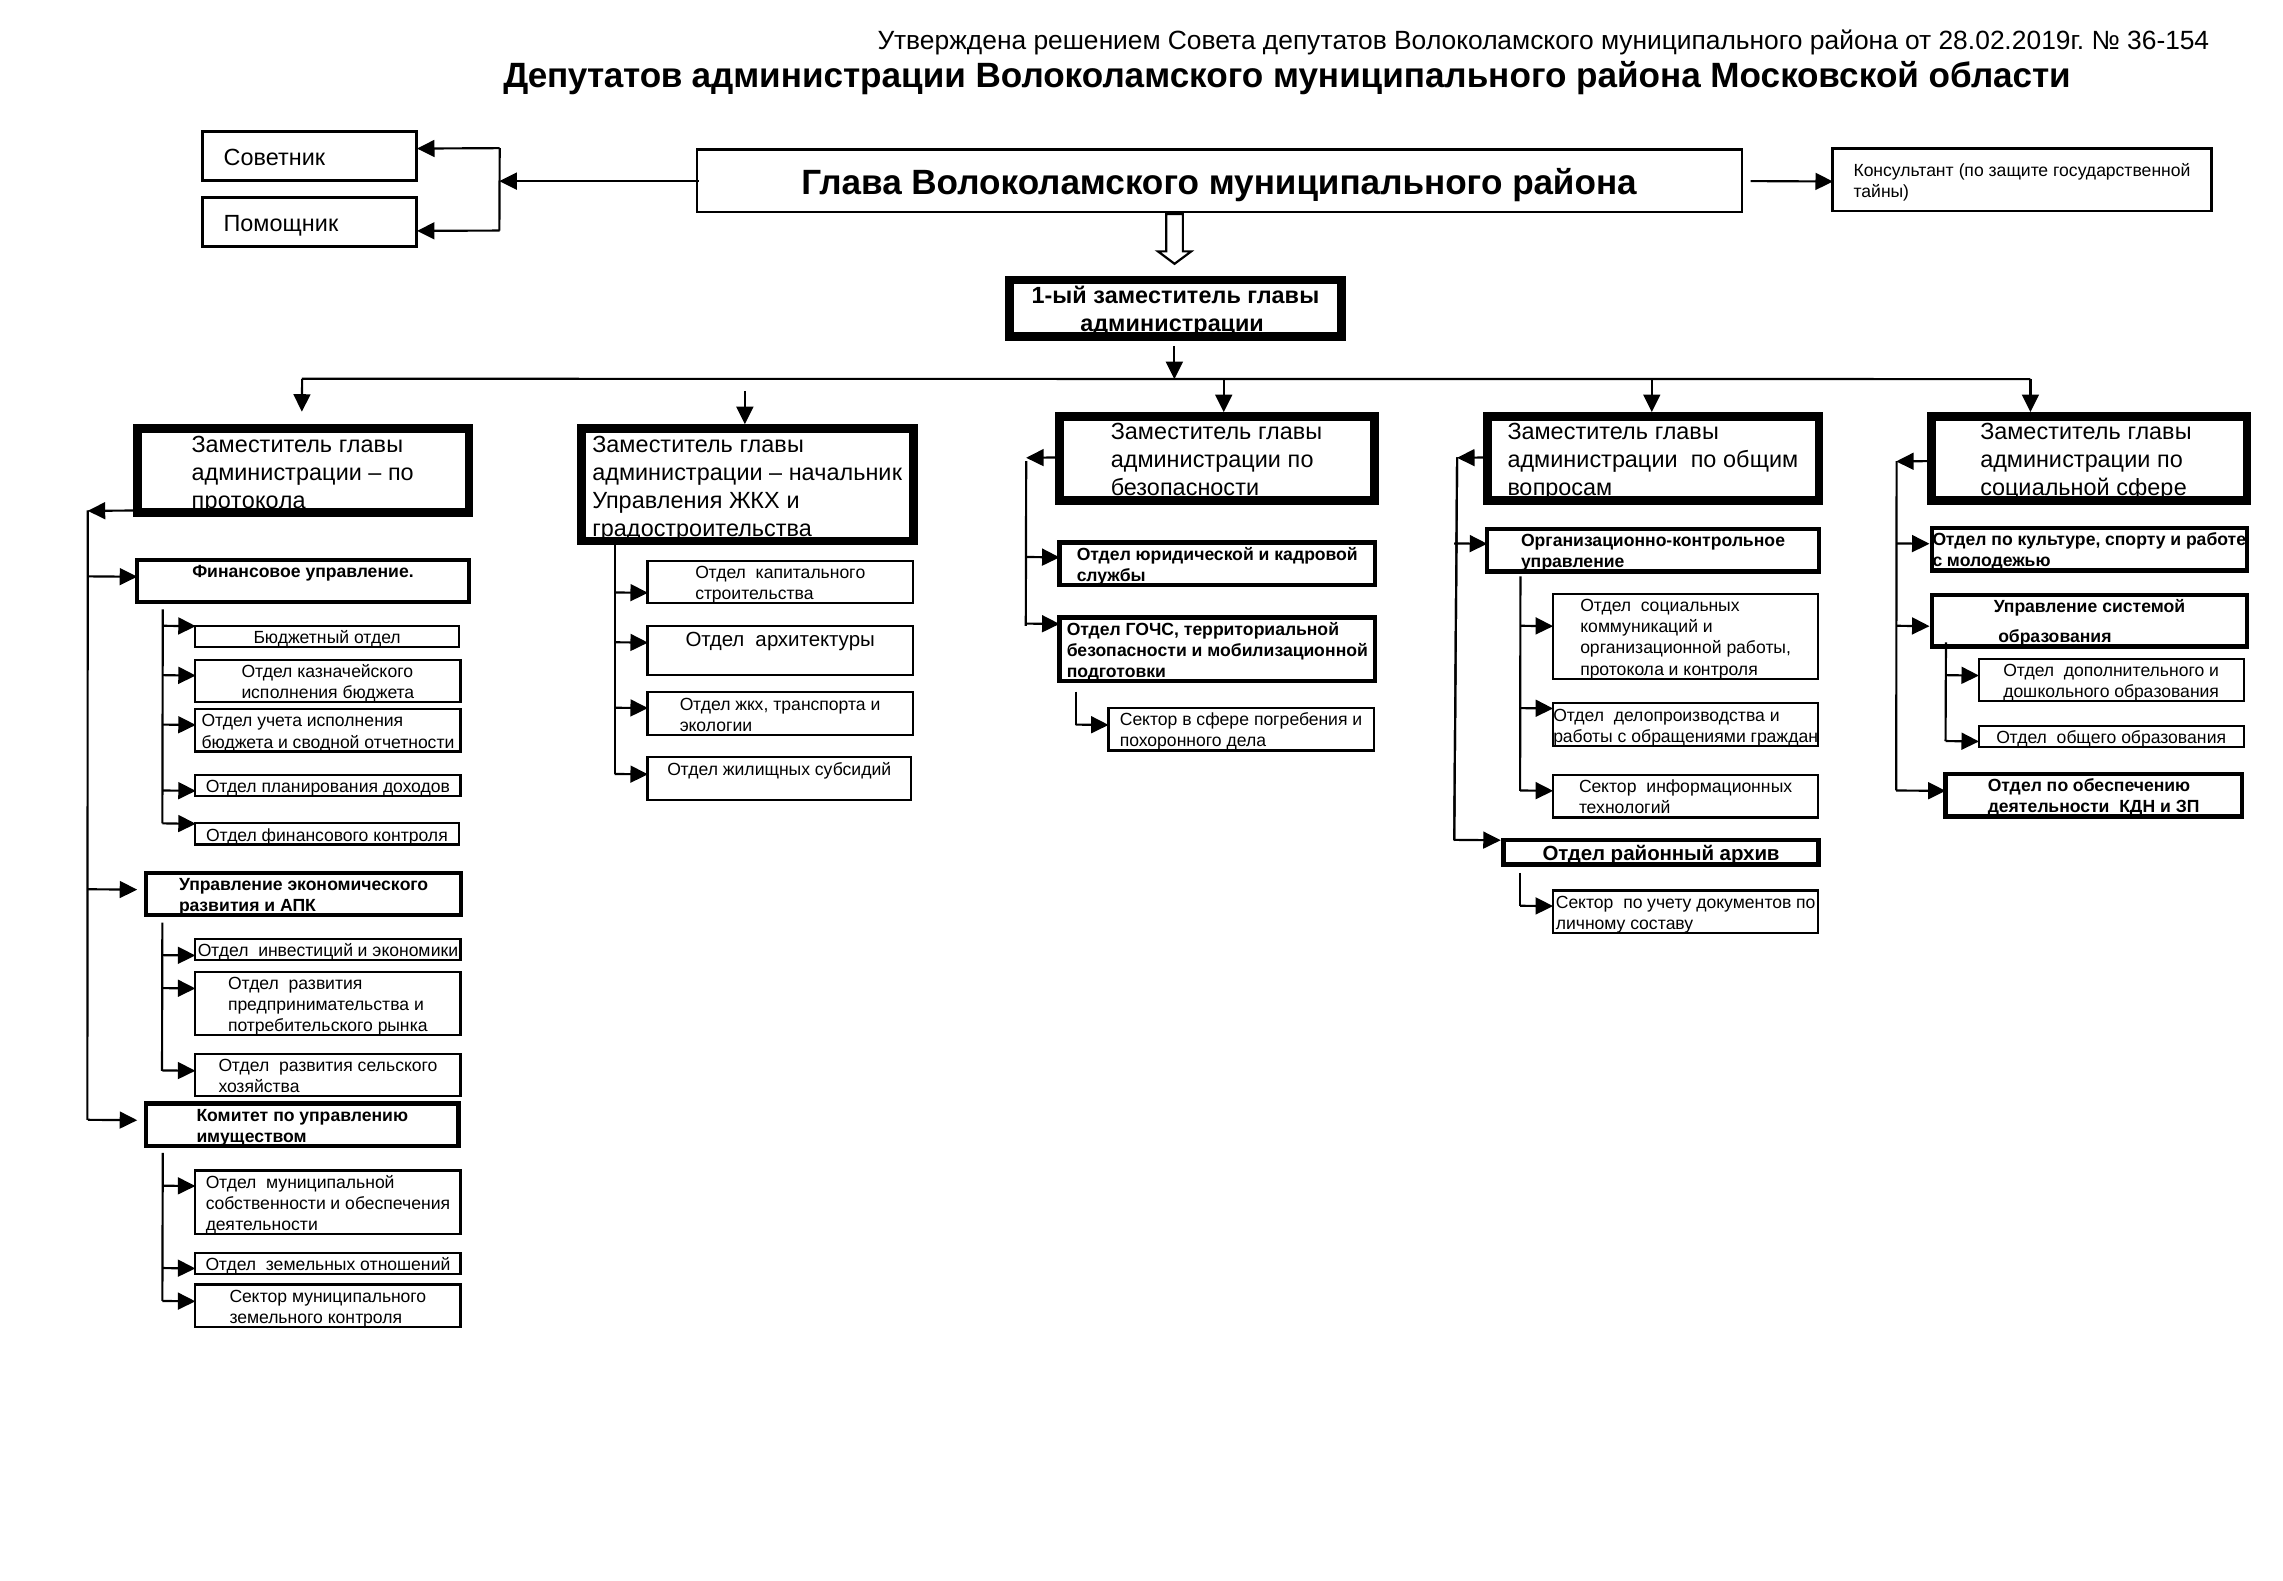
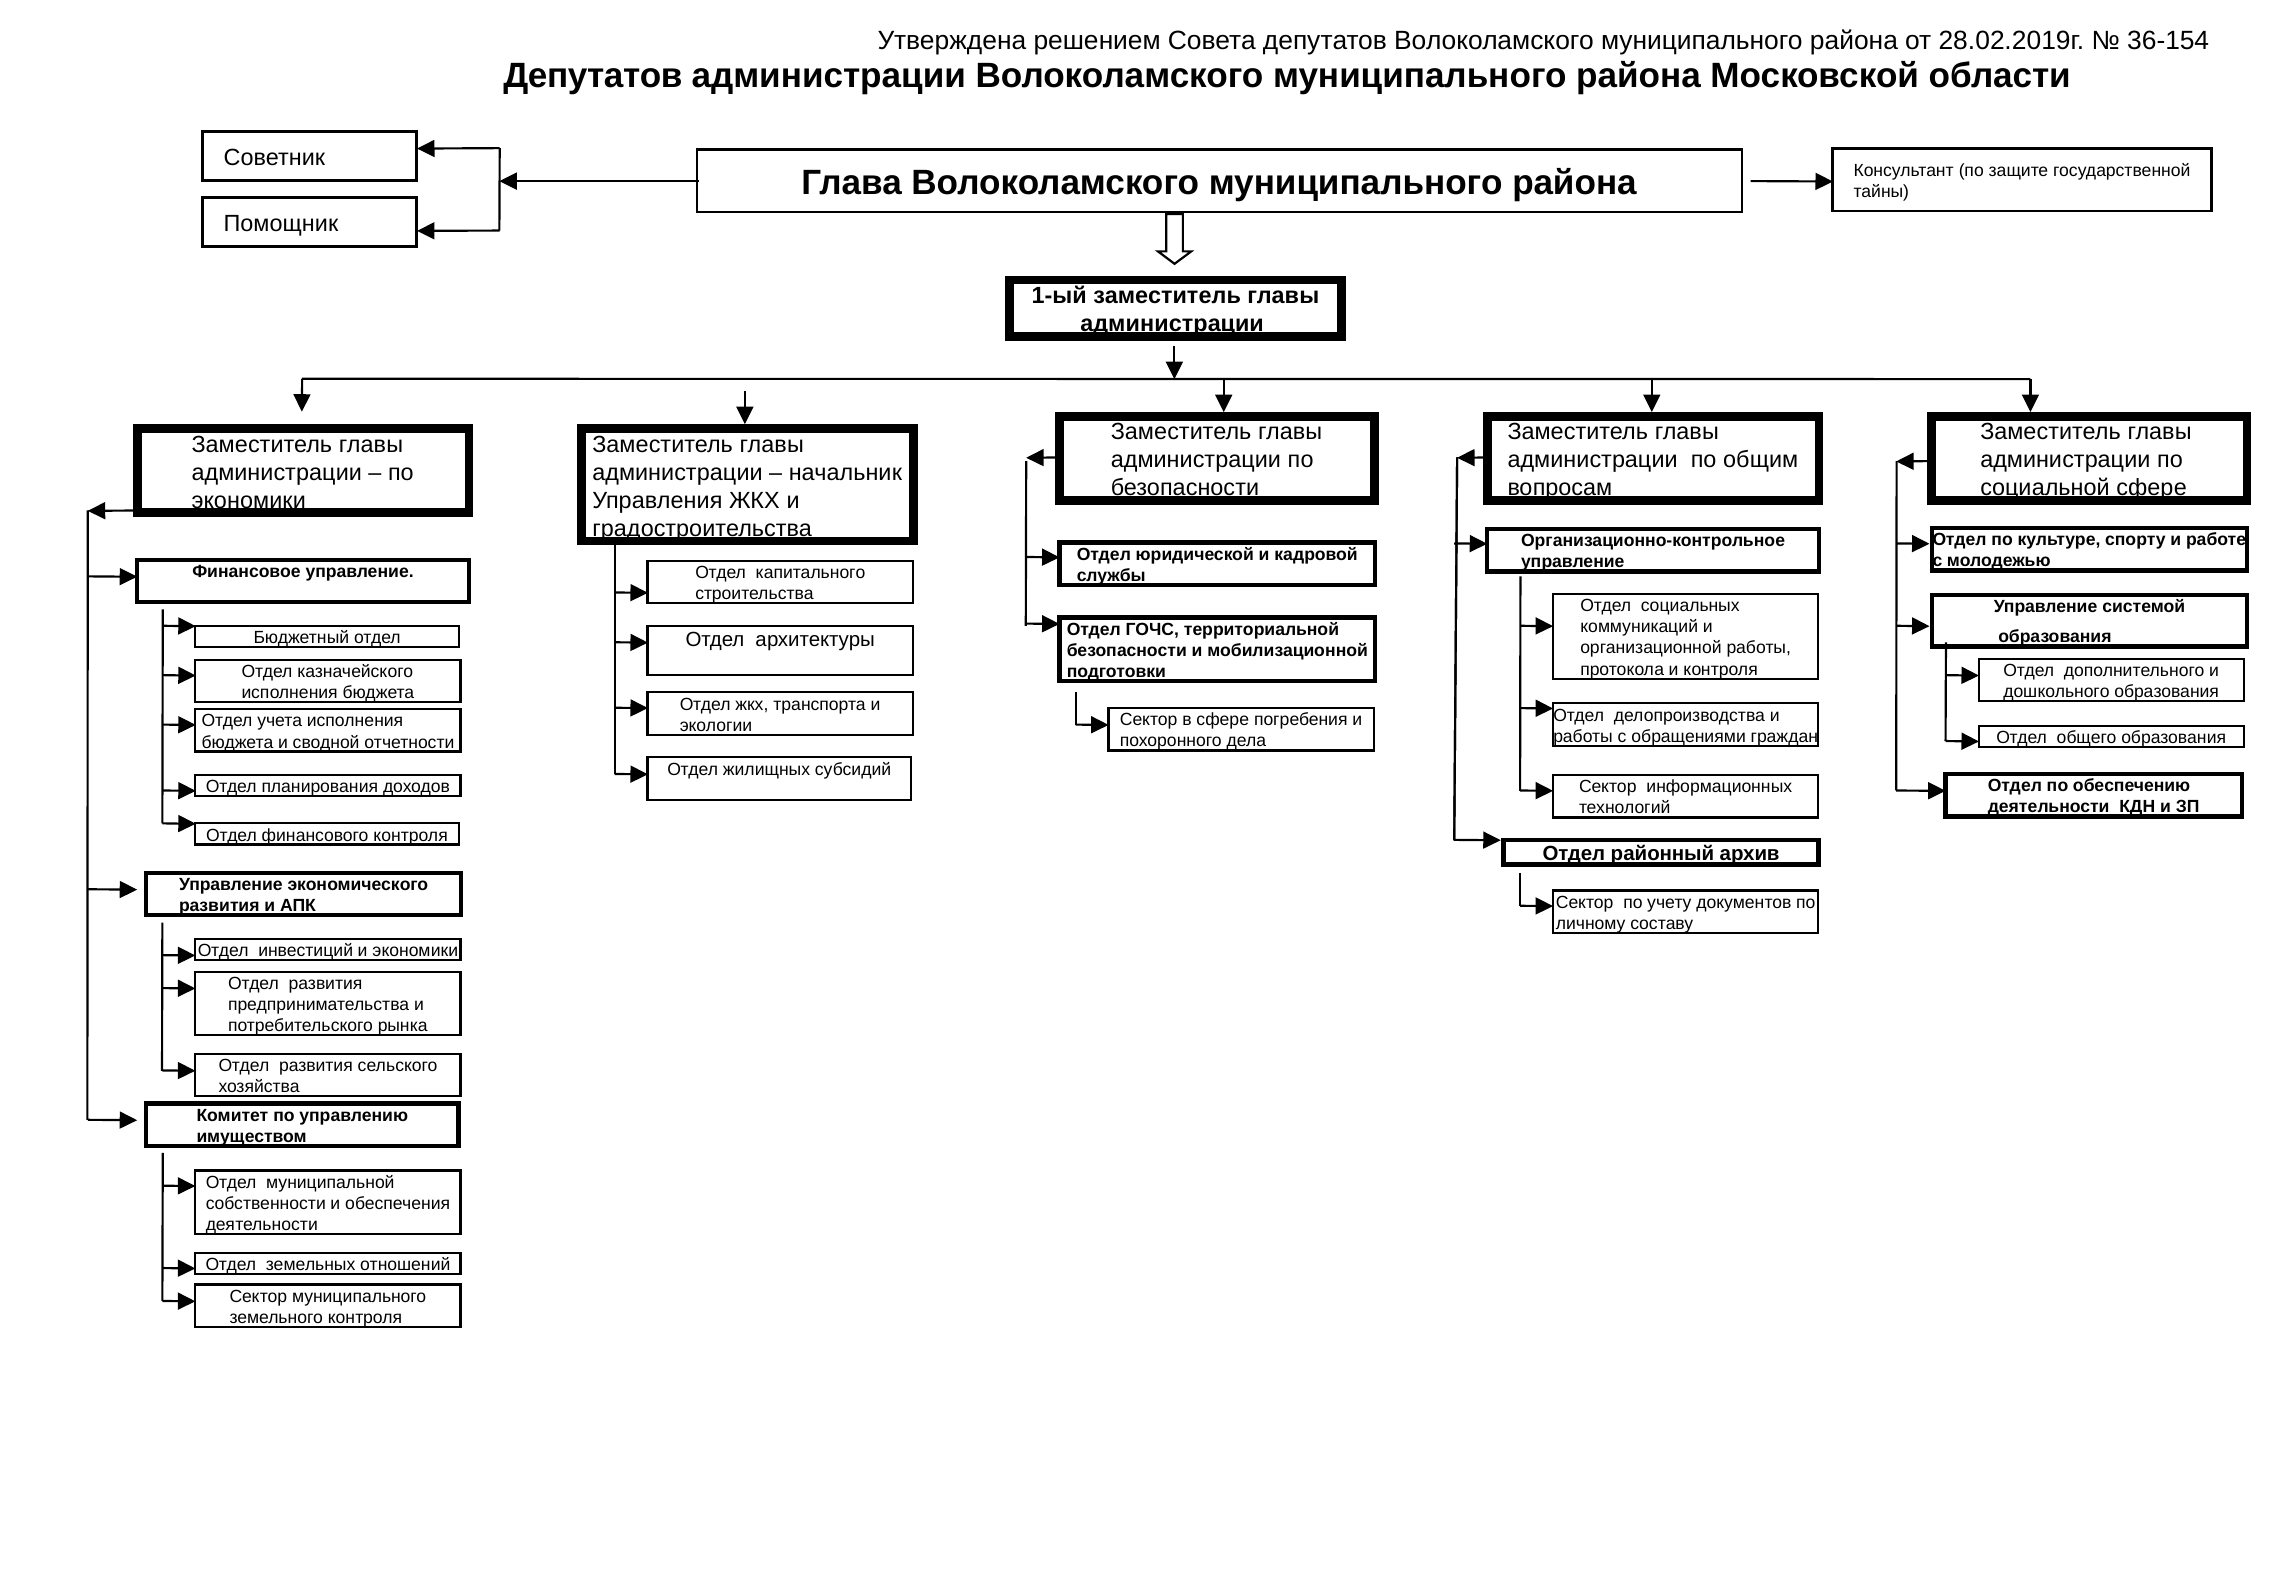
протокола: протокола -> экономики (249, 500)
